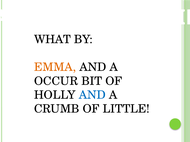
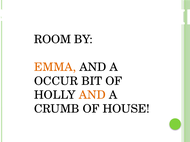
WHAT: WHAT -> ROOM (52, 40)
AND colour: blue -> orange (92, 95)
LITTLE: LITTLE -> HOUSE (126, 109)
